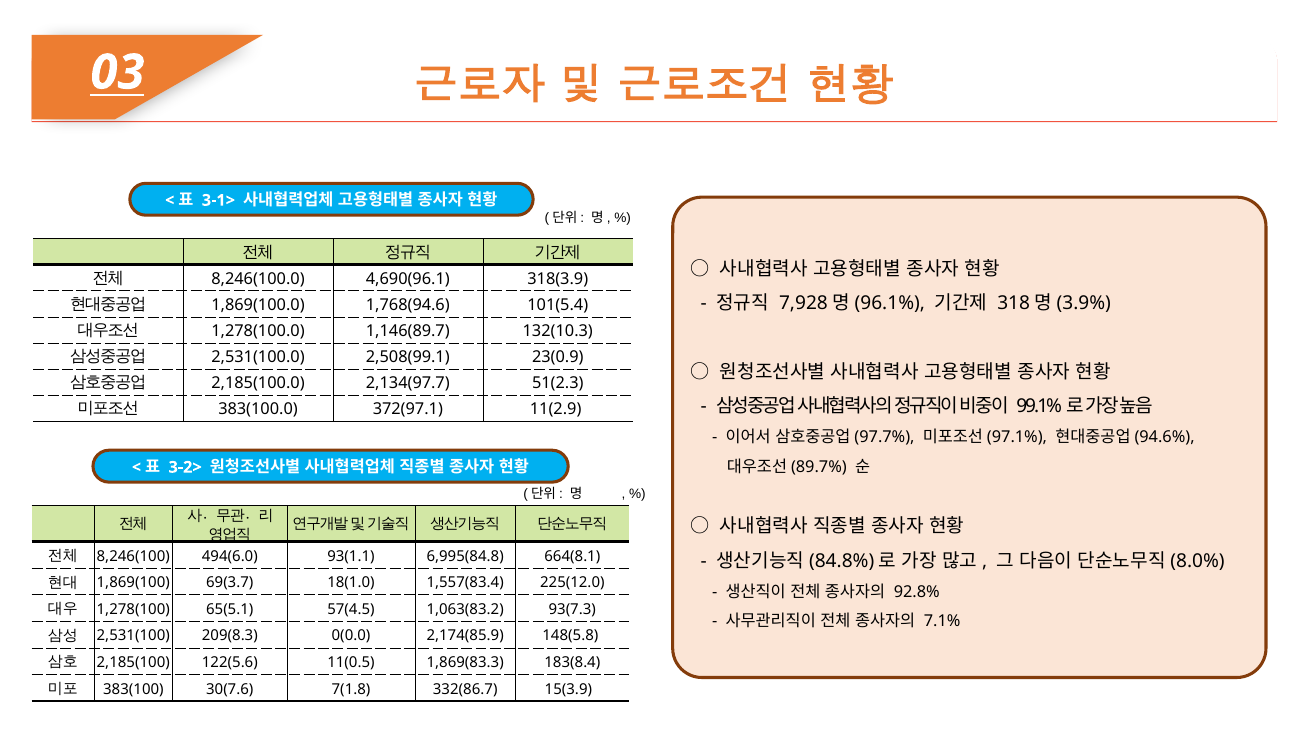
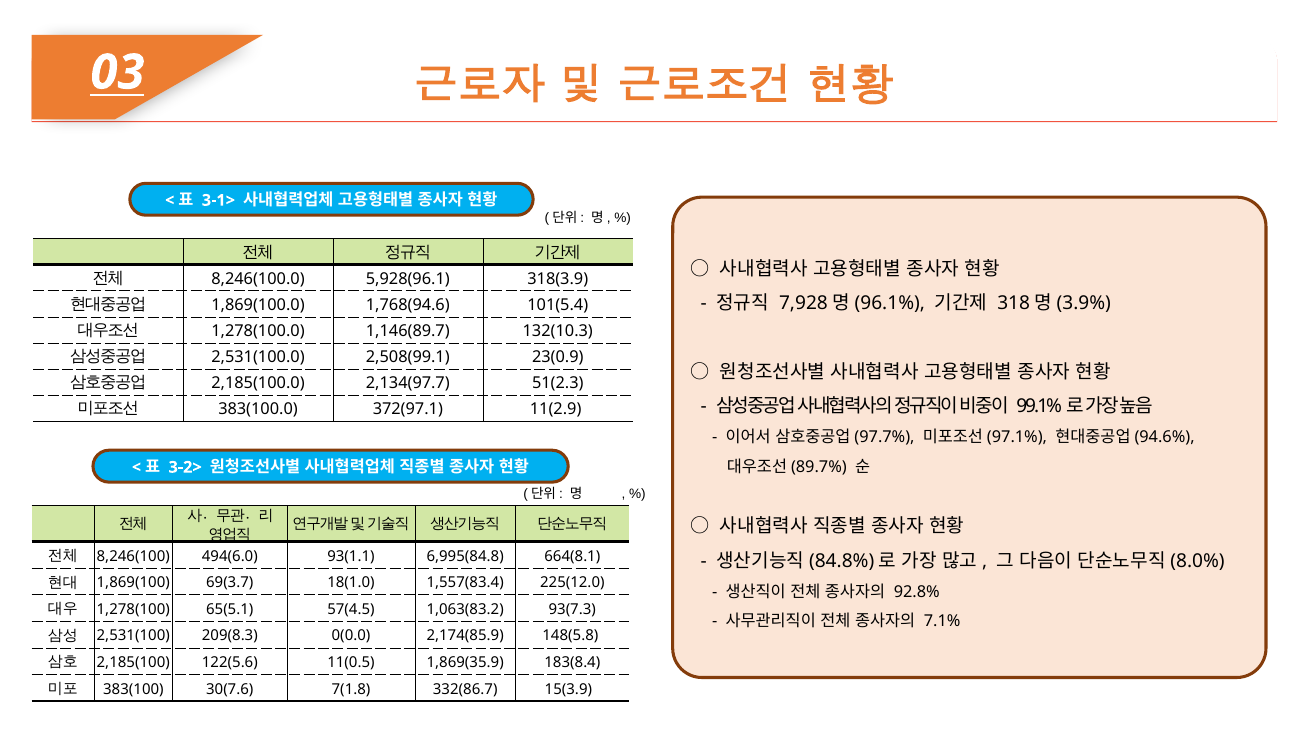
4,690(96.1: 4,690(96.1 -> 5,928(96.1 (408, 279)
1,869(83.3: 1,869(83.3 -> 1,869(35.9 (465, 663)
